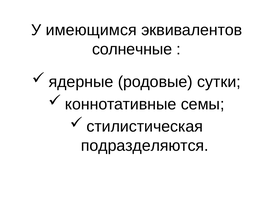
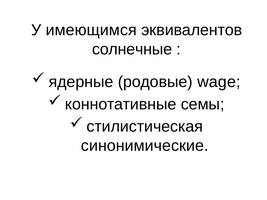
сутки: сутки -> wage (219, 82)
подразделяются: подразделяются -> синонимические (145, 146)
